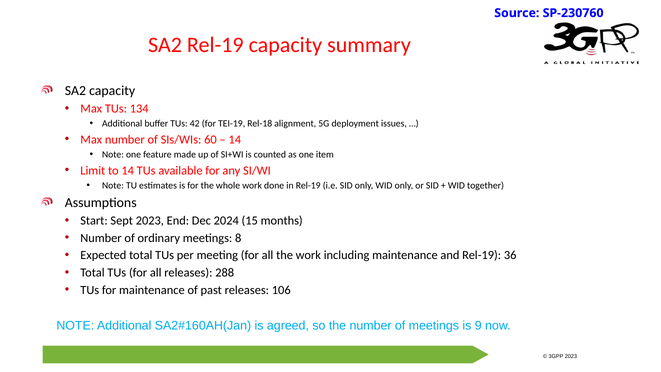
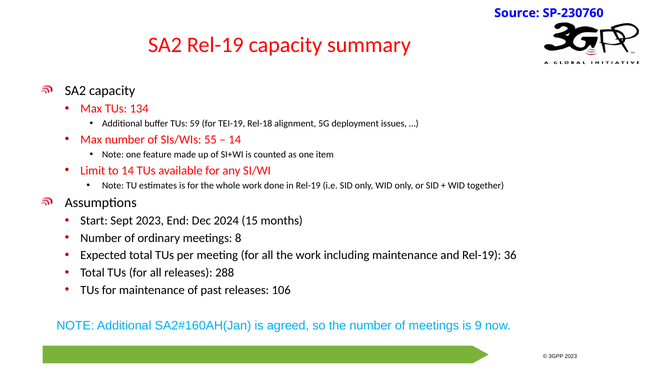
42: 42 -> 59 (195, 124)
60: 60 -> 55 (210, 139)
